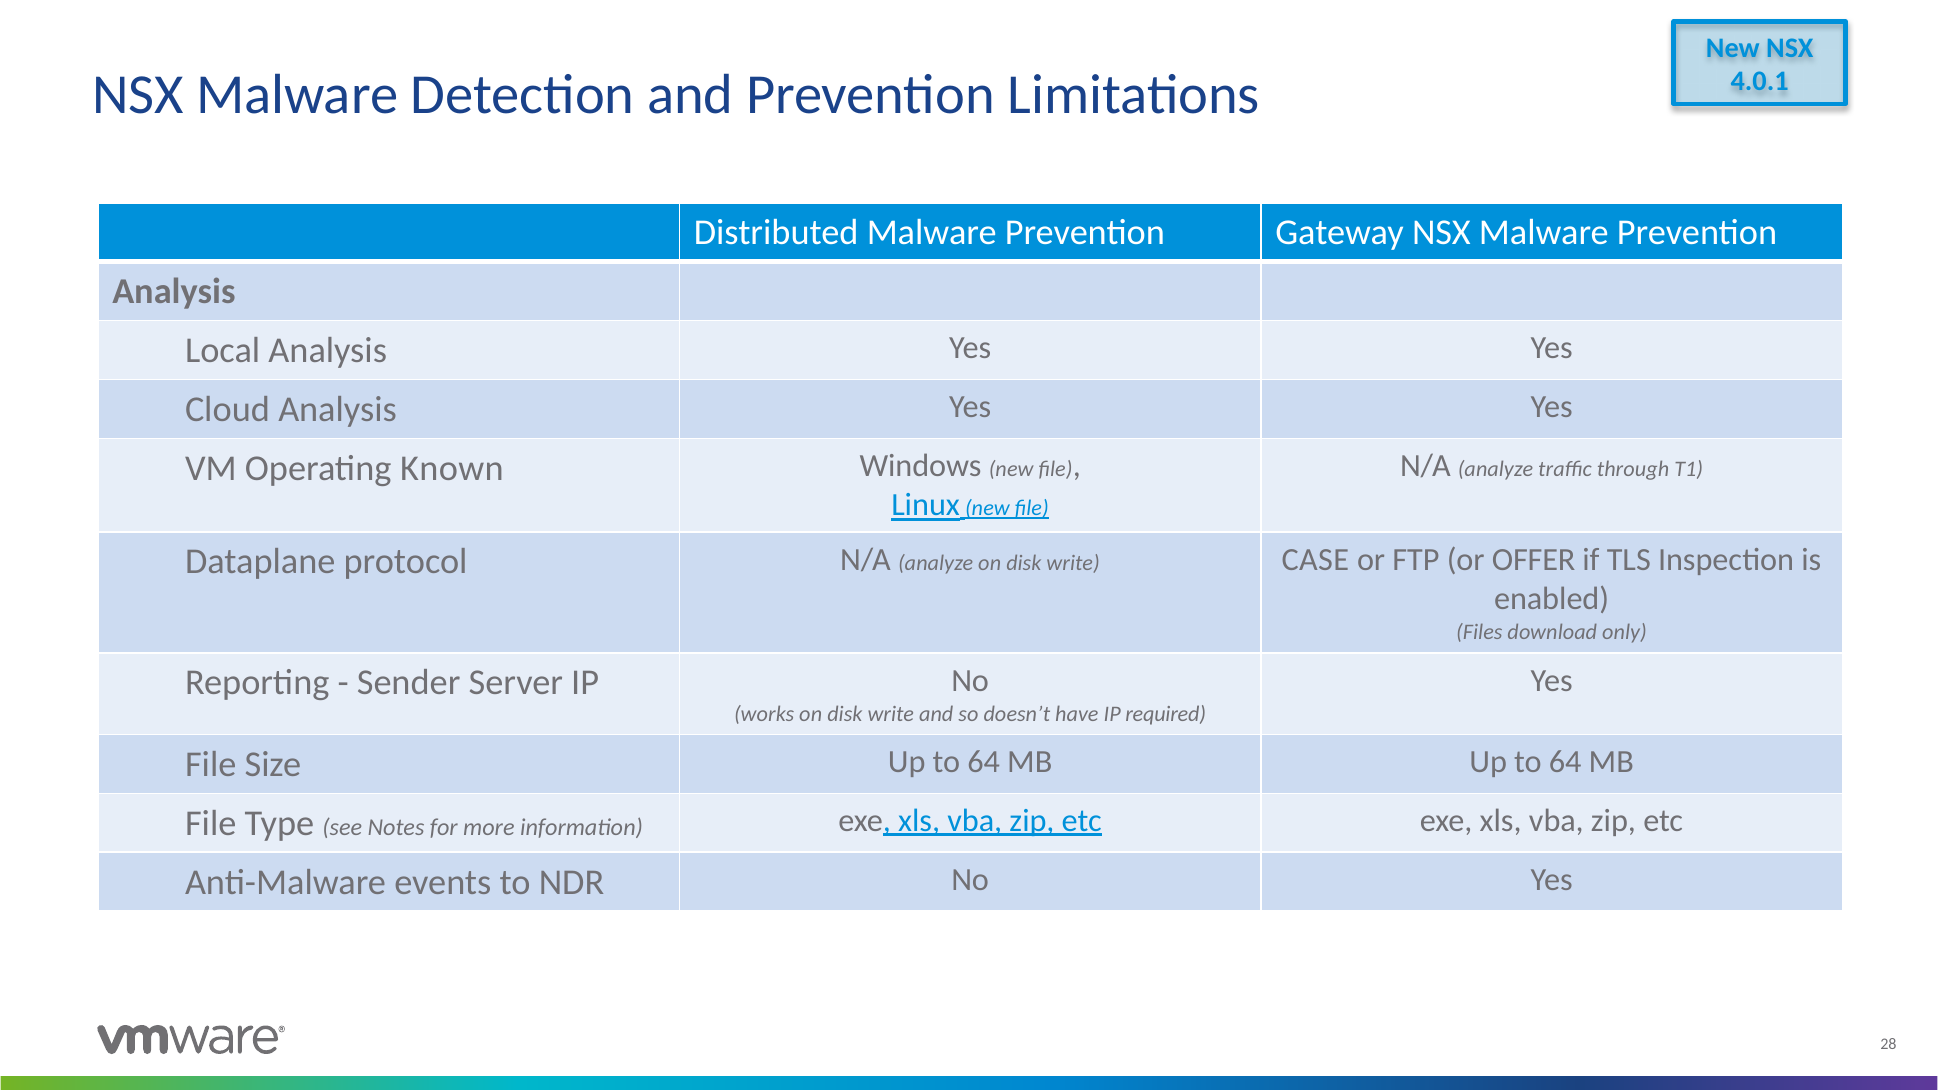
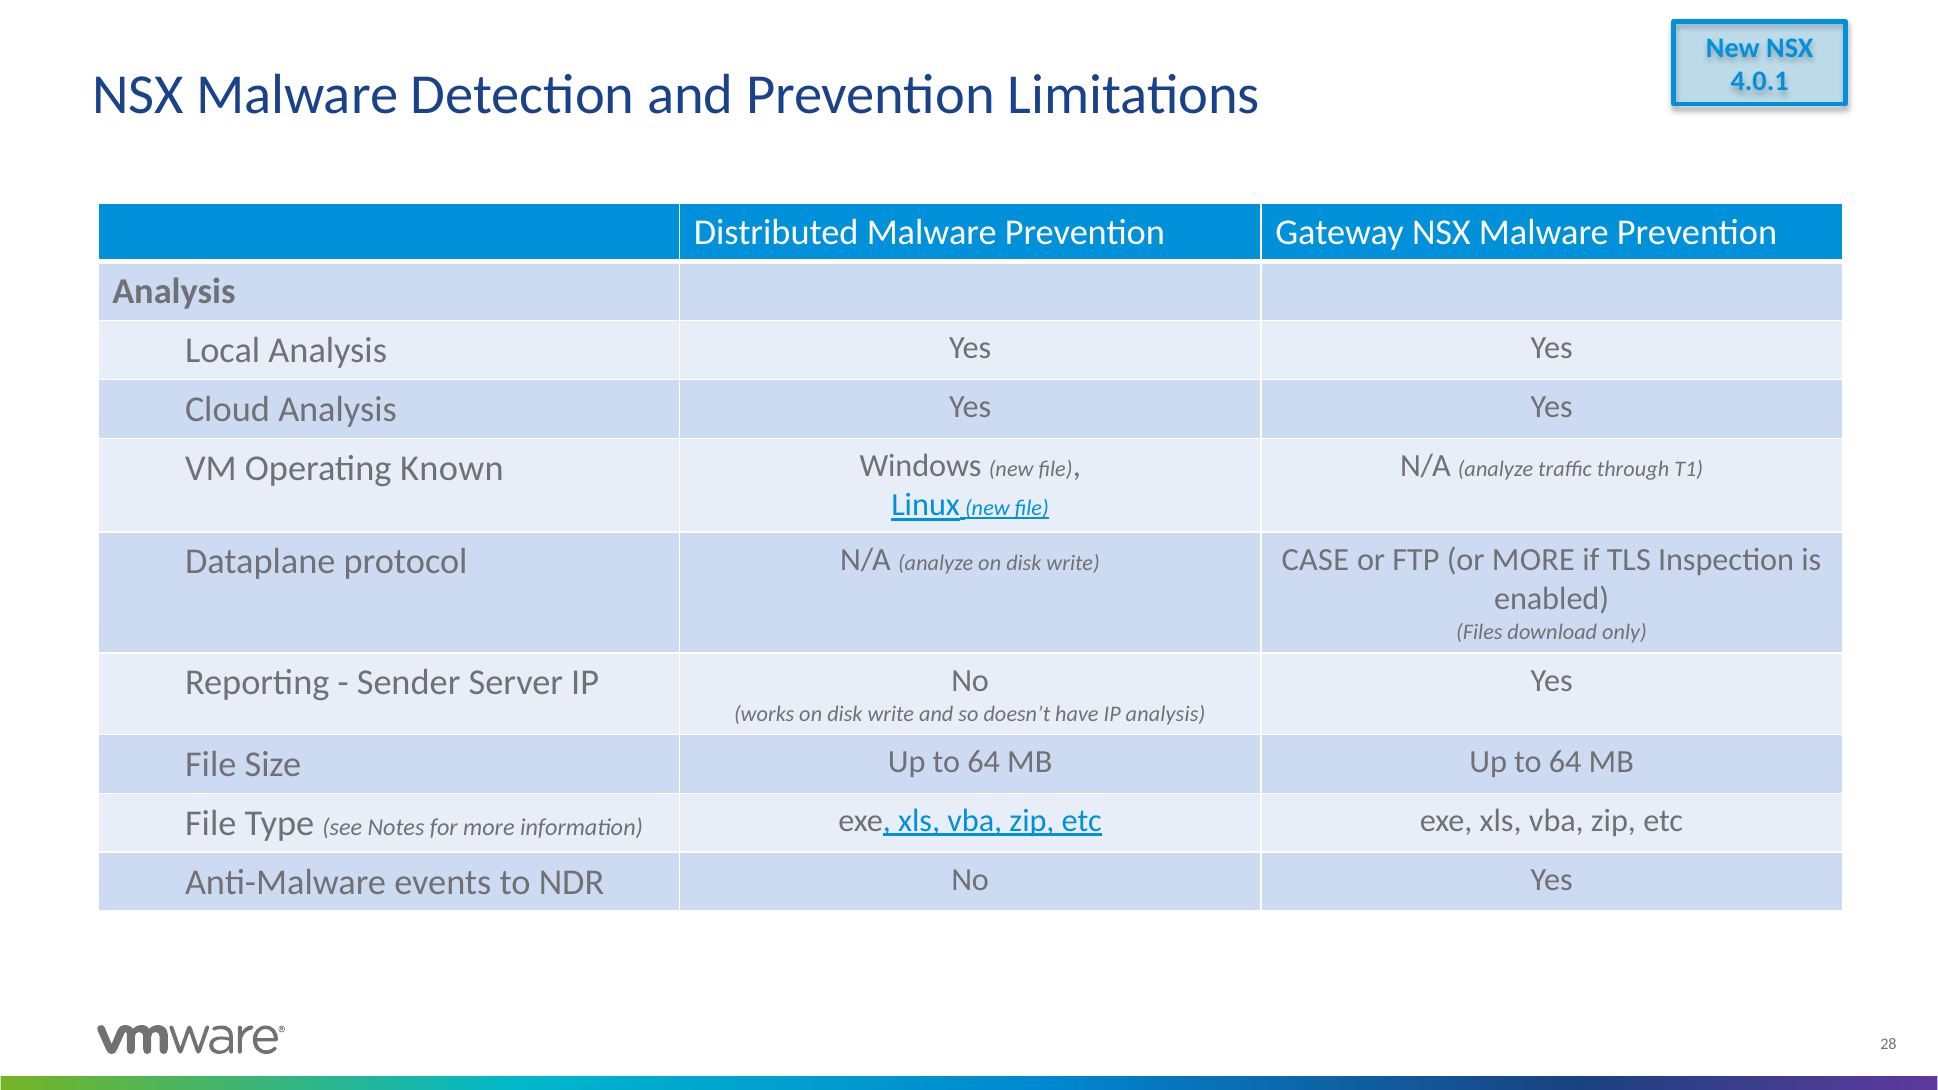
or OFFER: OFFER -> MORE (1533, 559)
IP required: required -> analysis (1165, 714)
